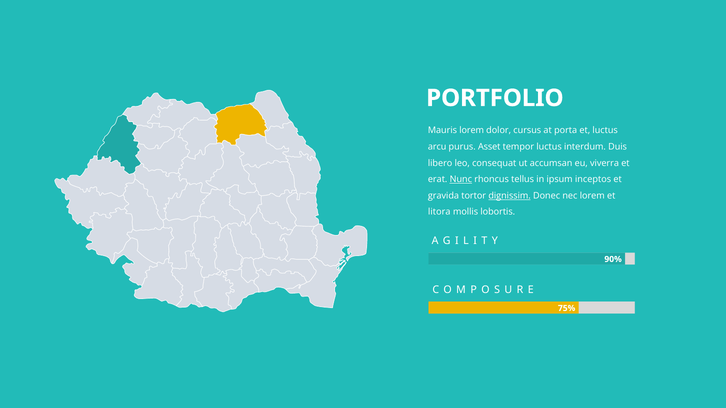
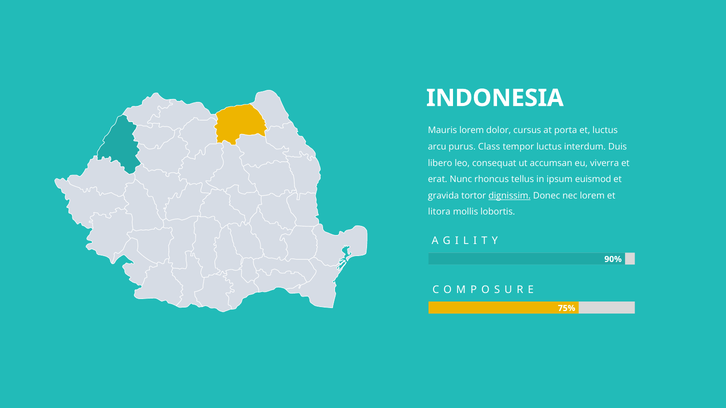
PORTFOLIO: PORTFOLIO -> INDONESIA (495, 98)
Asset: Asset -> Class (489, 147)
Nunc underline: present -> none (461, 180)
inceptos: inceptos -> euismod (593, 180)
